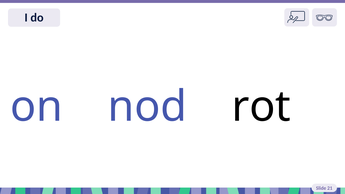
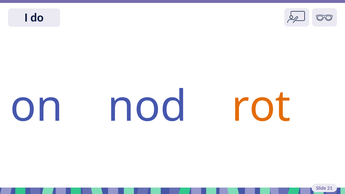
rot colour: black -> orange (261, 107)
